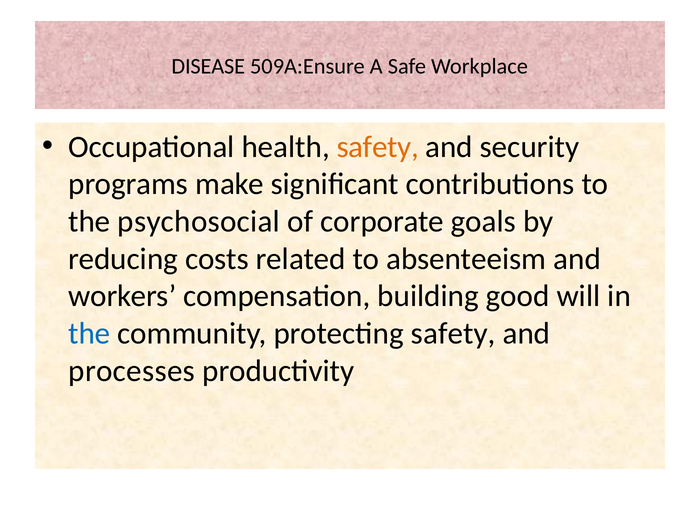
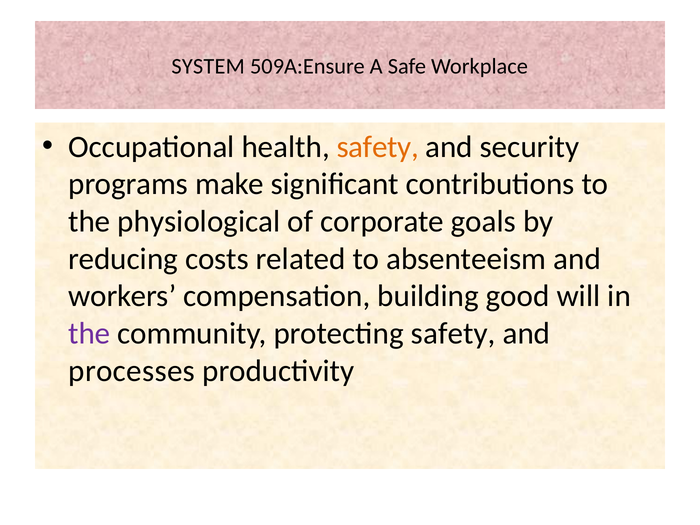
DISEASE: DISEASE -> SYSTEM (208, 66)
psychosocial: psychosocial -> physiological (199, 222)
the colour: blue -> purple (89, 334)
